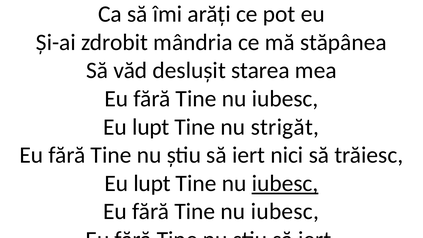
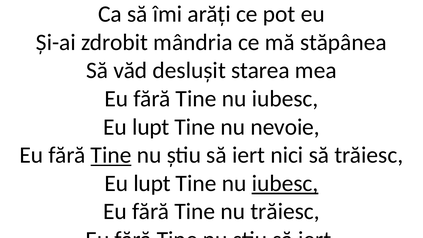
strigăt: strigăt -> nevoie (285, 127)
Tine underline: none -> present (111, 155)
iubesc: iubesc -> trăiesc (285, 212)
